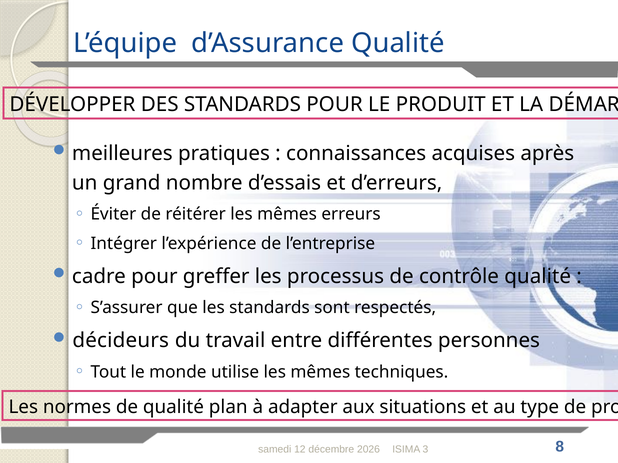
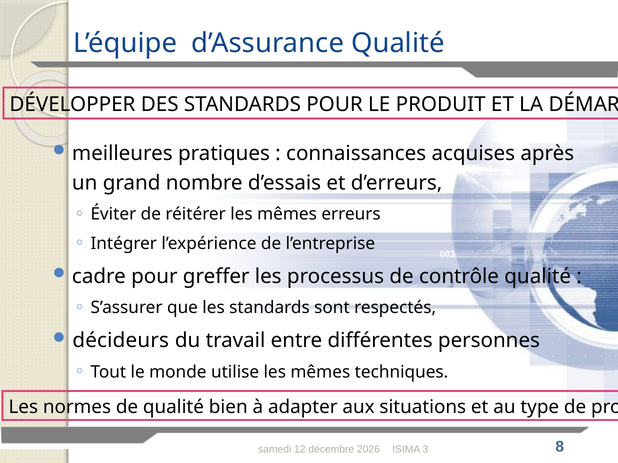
plan: plan -> bien (228, 407)
